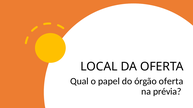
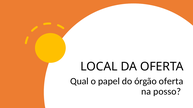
prévia: prévia -> posso (167, 92)
